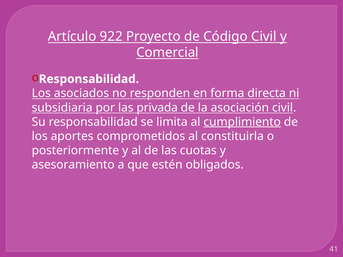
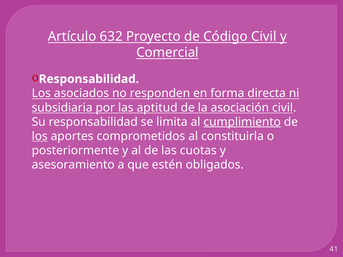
922: 922 -> 632 (111, 37)
privada: privada -> aptitud (157, 108)
los underline: none -> present (40, 136)
